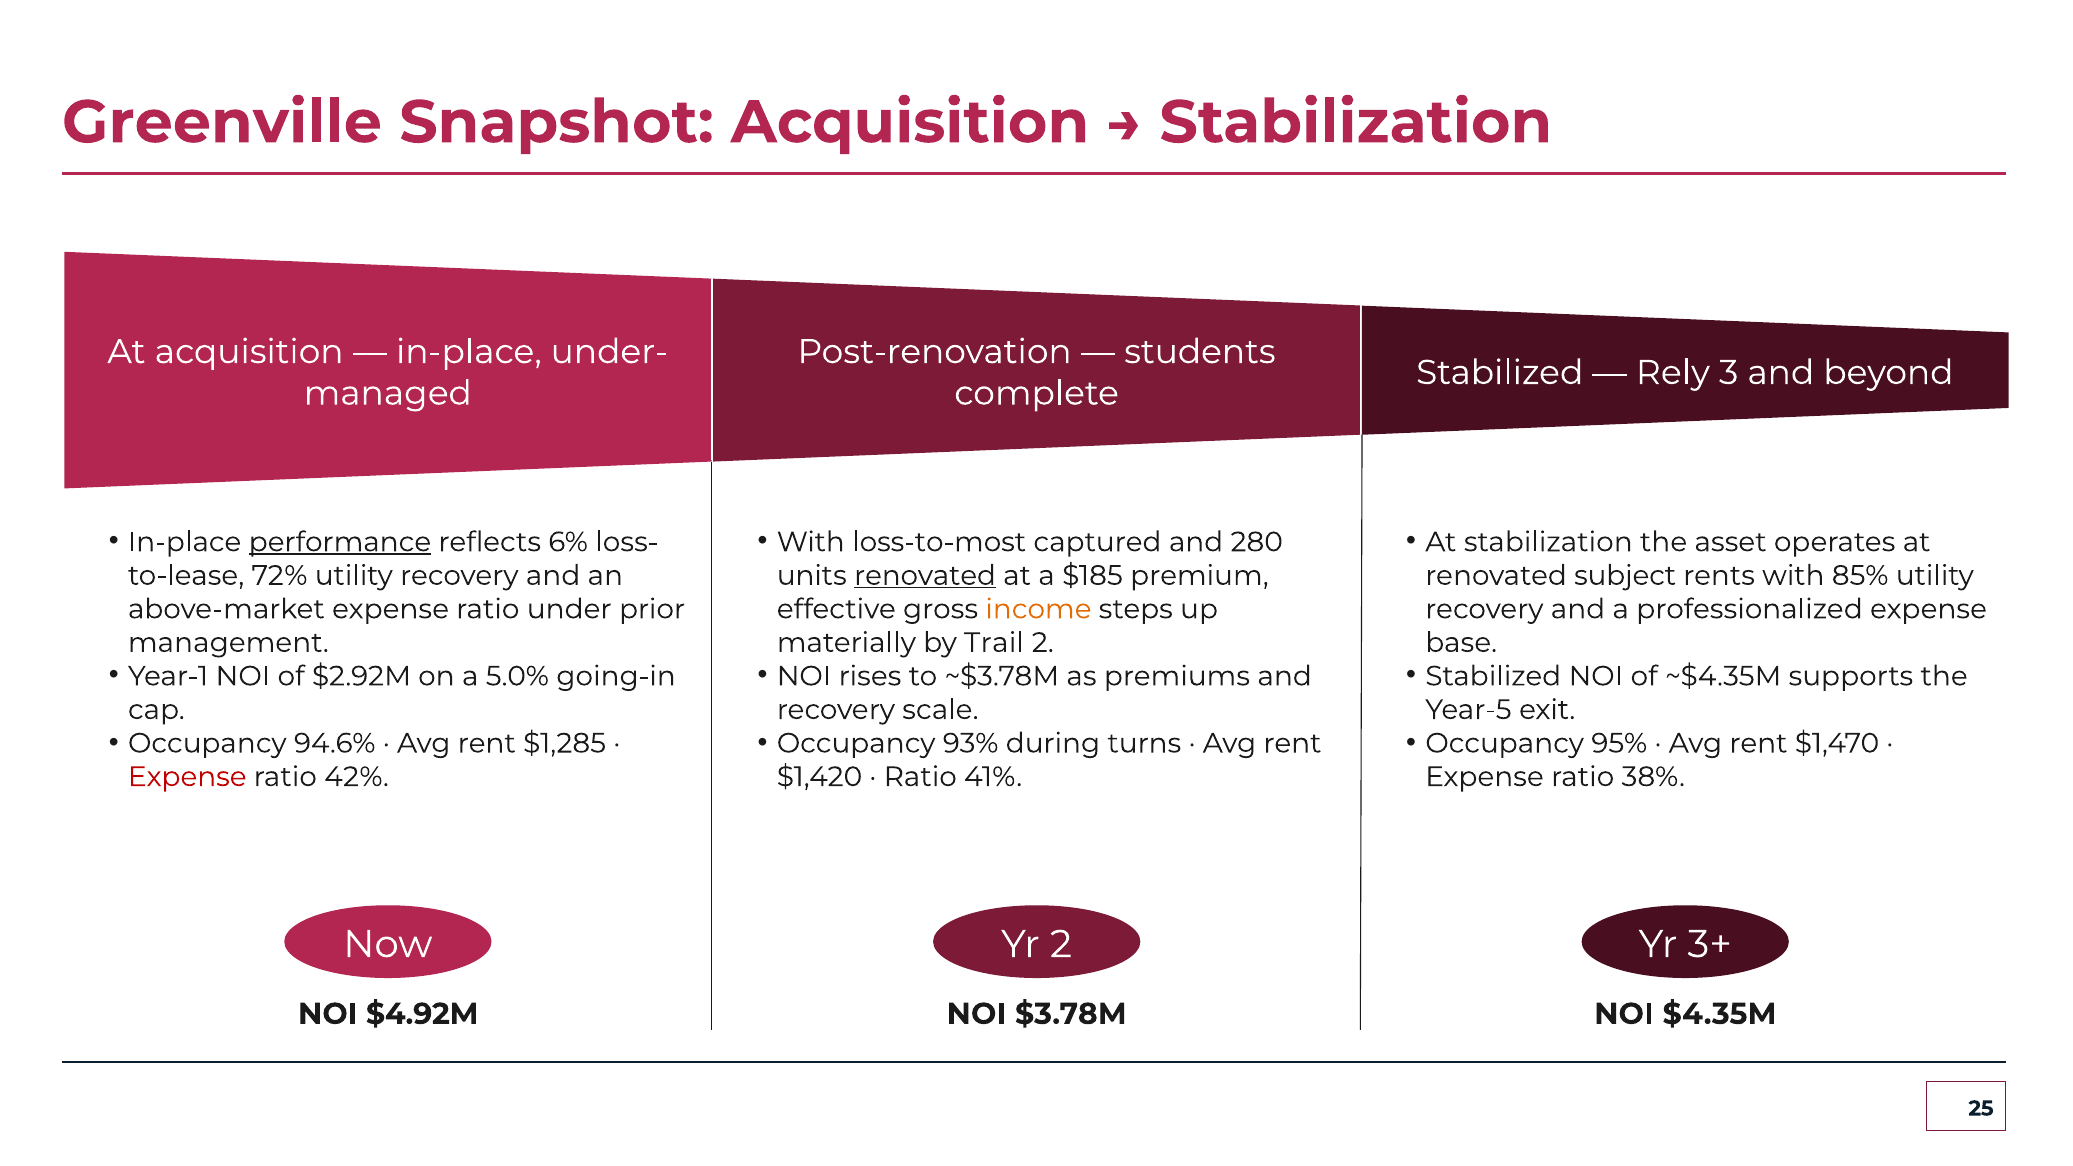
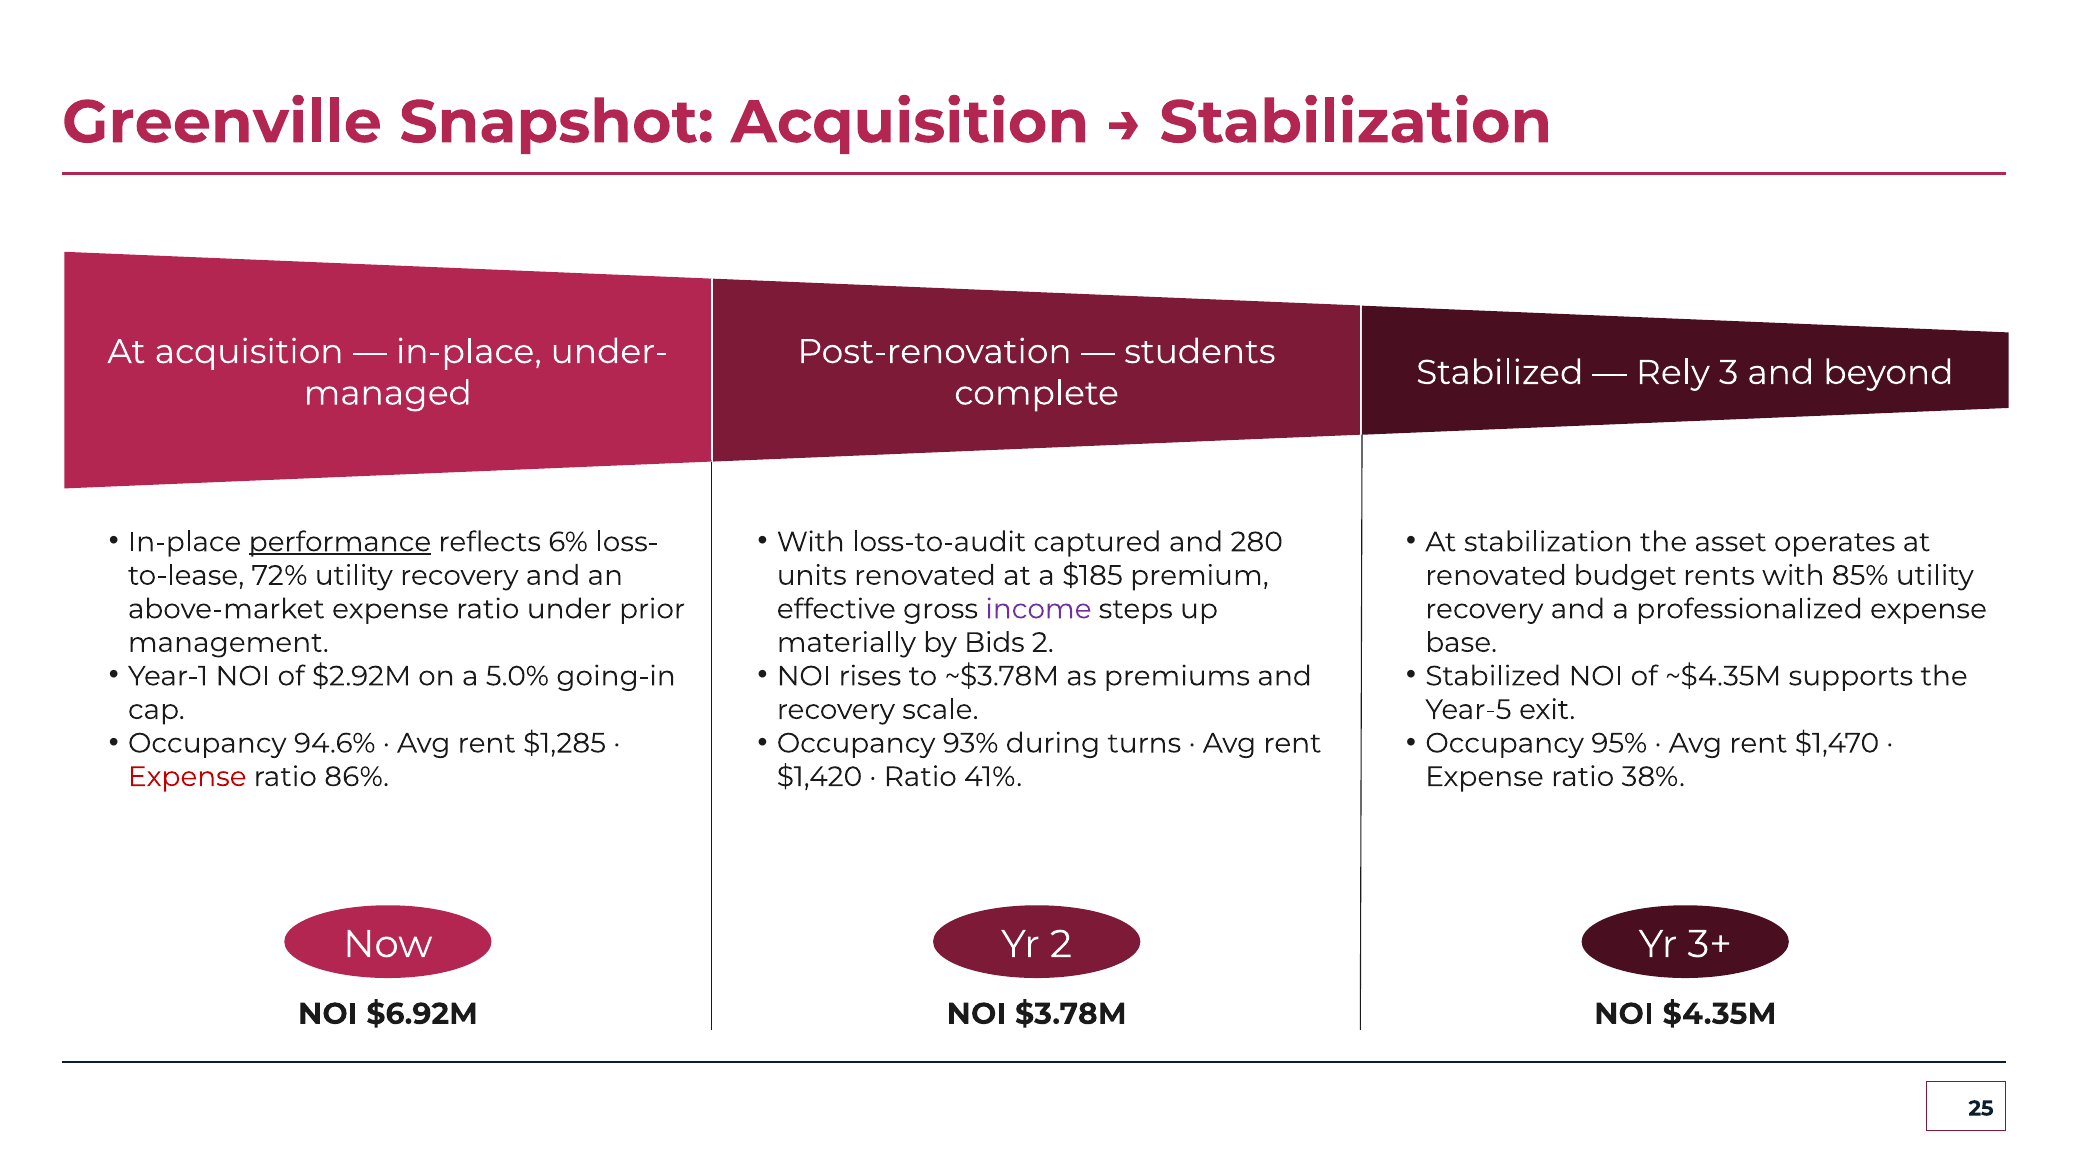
loss-to-most: loss-to-most -> loss-to-audit (939, 542)
renovated underline: present -> none (925, 576)
subject: subject -> budget (1625, 576)
income colour: orange -> purple (1039, 609)
Trail: Trail -> Bids (994, 643)
42%: 42% -> 86% (357, 777)
$4.92M: $4.92M -> $6.92M (422, 1014)
